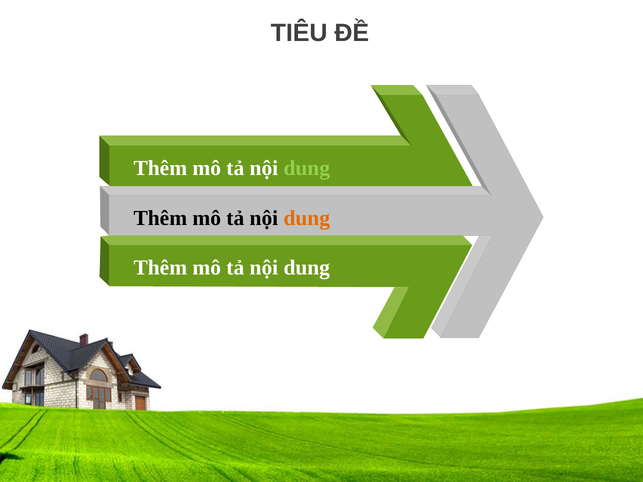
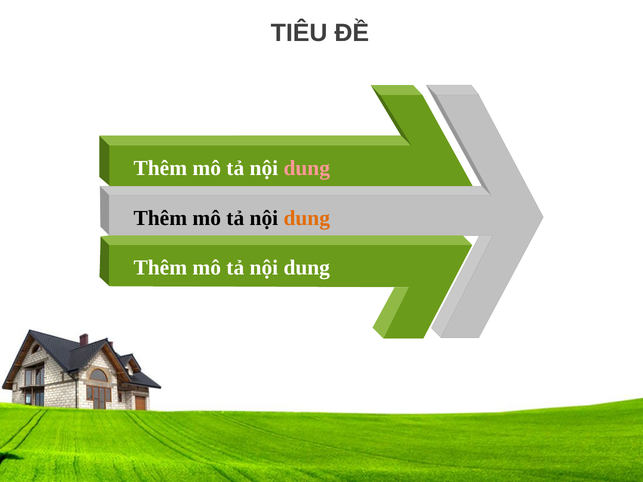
dung colour: light green -> pink (307, 168)
